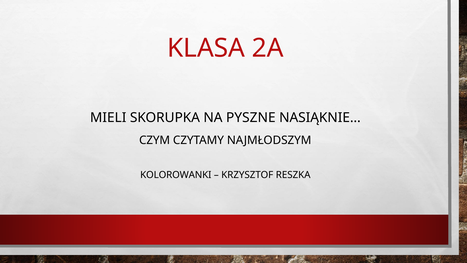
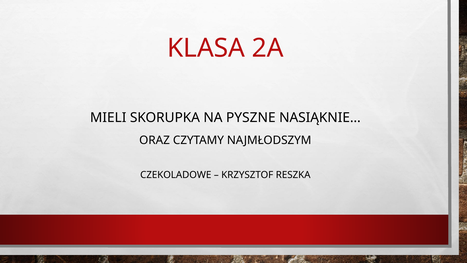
CZYM: CZYM -> ORAZ (155, 140)
KOLOROWANKI: KOLOROWANKI -> CZEKOLADOWE (176, 175)
